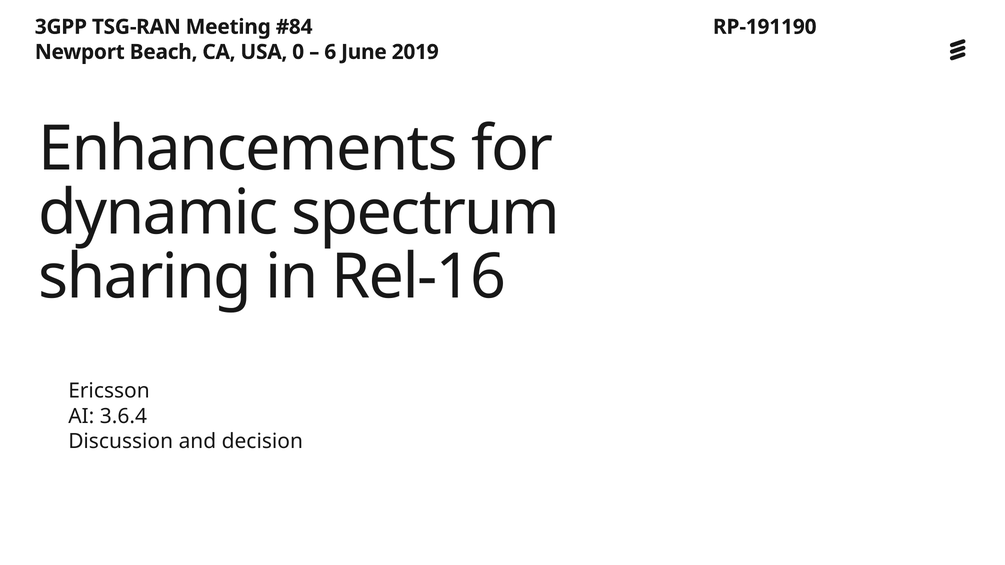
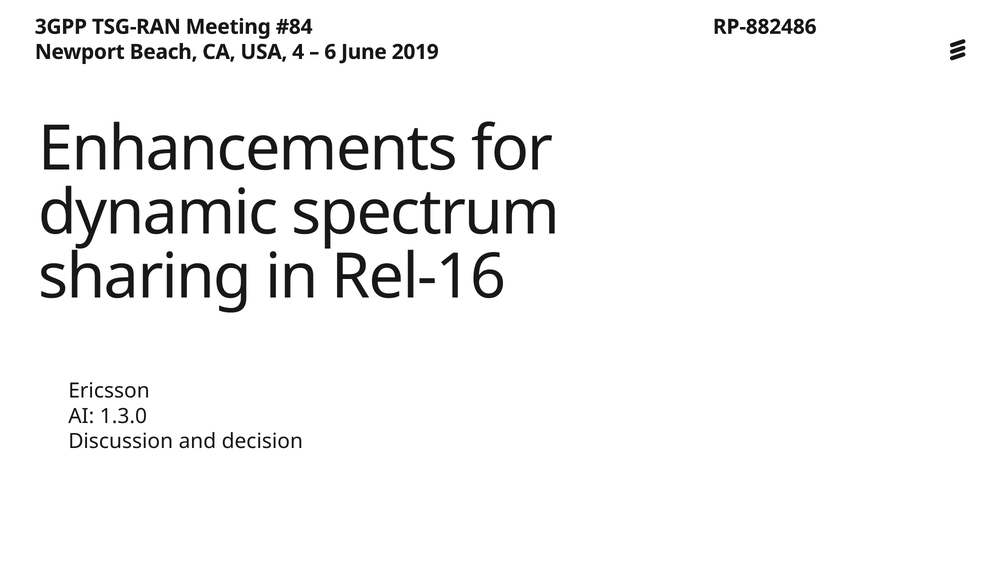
RP-191190: RP-191190 -> RP-882486 (765, 27)
0: 0 -> 4 (298, 52)
3.6.4: 3.6.4 -> 1.3.0 (123, 416)
